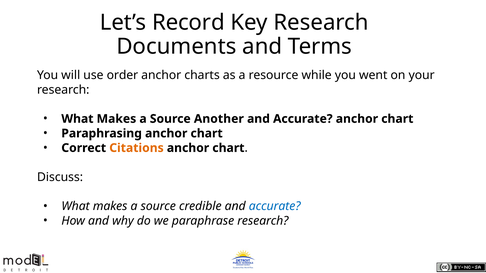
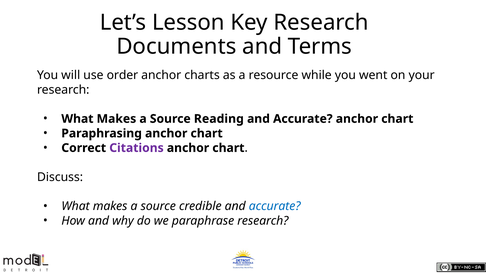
Record: Record -> Lesson (188, 23)
Another: Another -> Reading (219, 119)
Citations colour: orange -> purple (136, 148)
